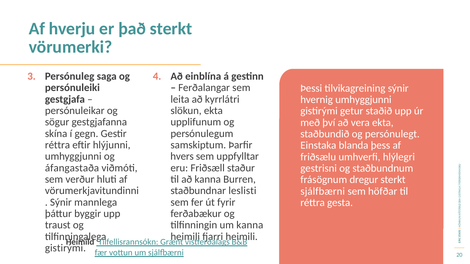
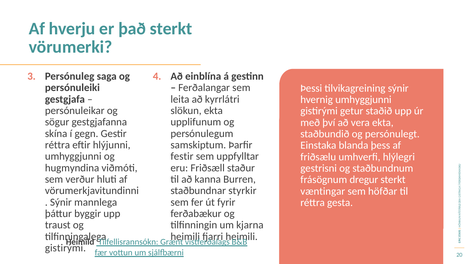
hvers: hvers -> festir (182, 157)
áfangastaða: áfangastaða -> hugmyndina (72, 168)
leslisti: leslisti -> styrkir (242, 191)
sjálfbærni: sjálfbærni -> væntingar (323, 191)
um kanna: kanna -> kjarna (250, 225)
